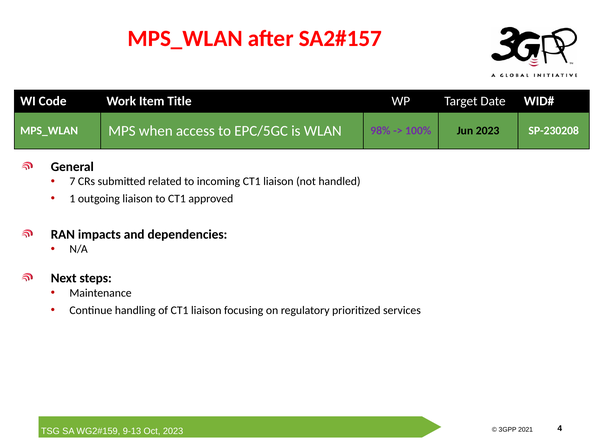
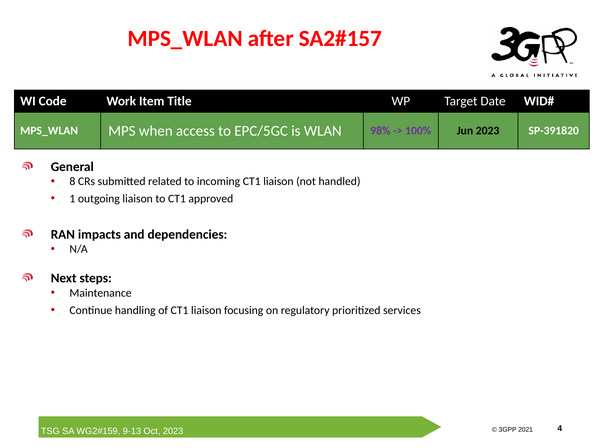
SP-230208: SP-230208 -> SP-391820 (554, 131)
7: 7 -> 8 (72, 181)
